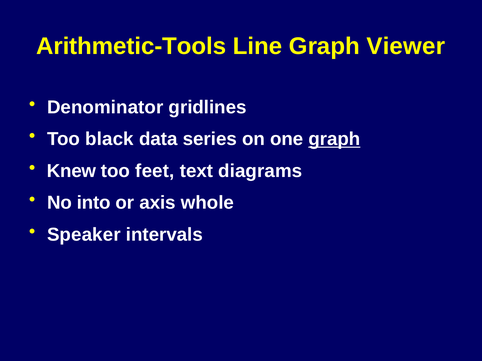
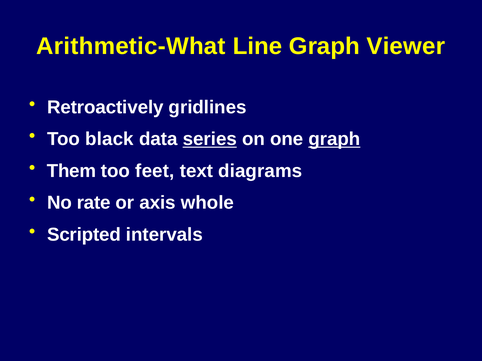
Arithmetic-Tools: Arithmetic-Tools -> Arithmetic-What (131, 46)
Denominator: Denominator -> Retroactively (105, 107)
series underline: none -> present (210, 139)
Knew: Knew -> Them (71, 171)
into: into -> rate (94, 203)
Speaker: Speaker -> Scripted (84, 235)
